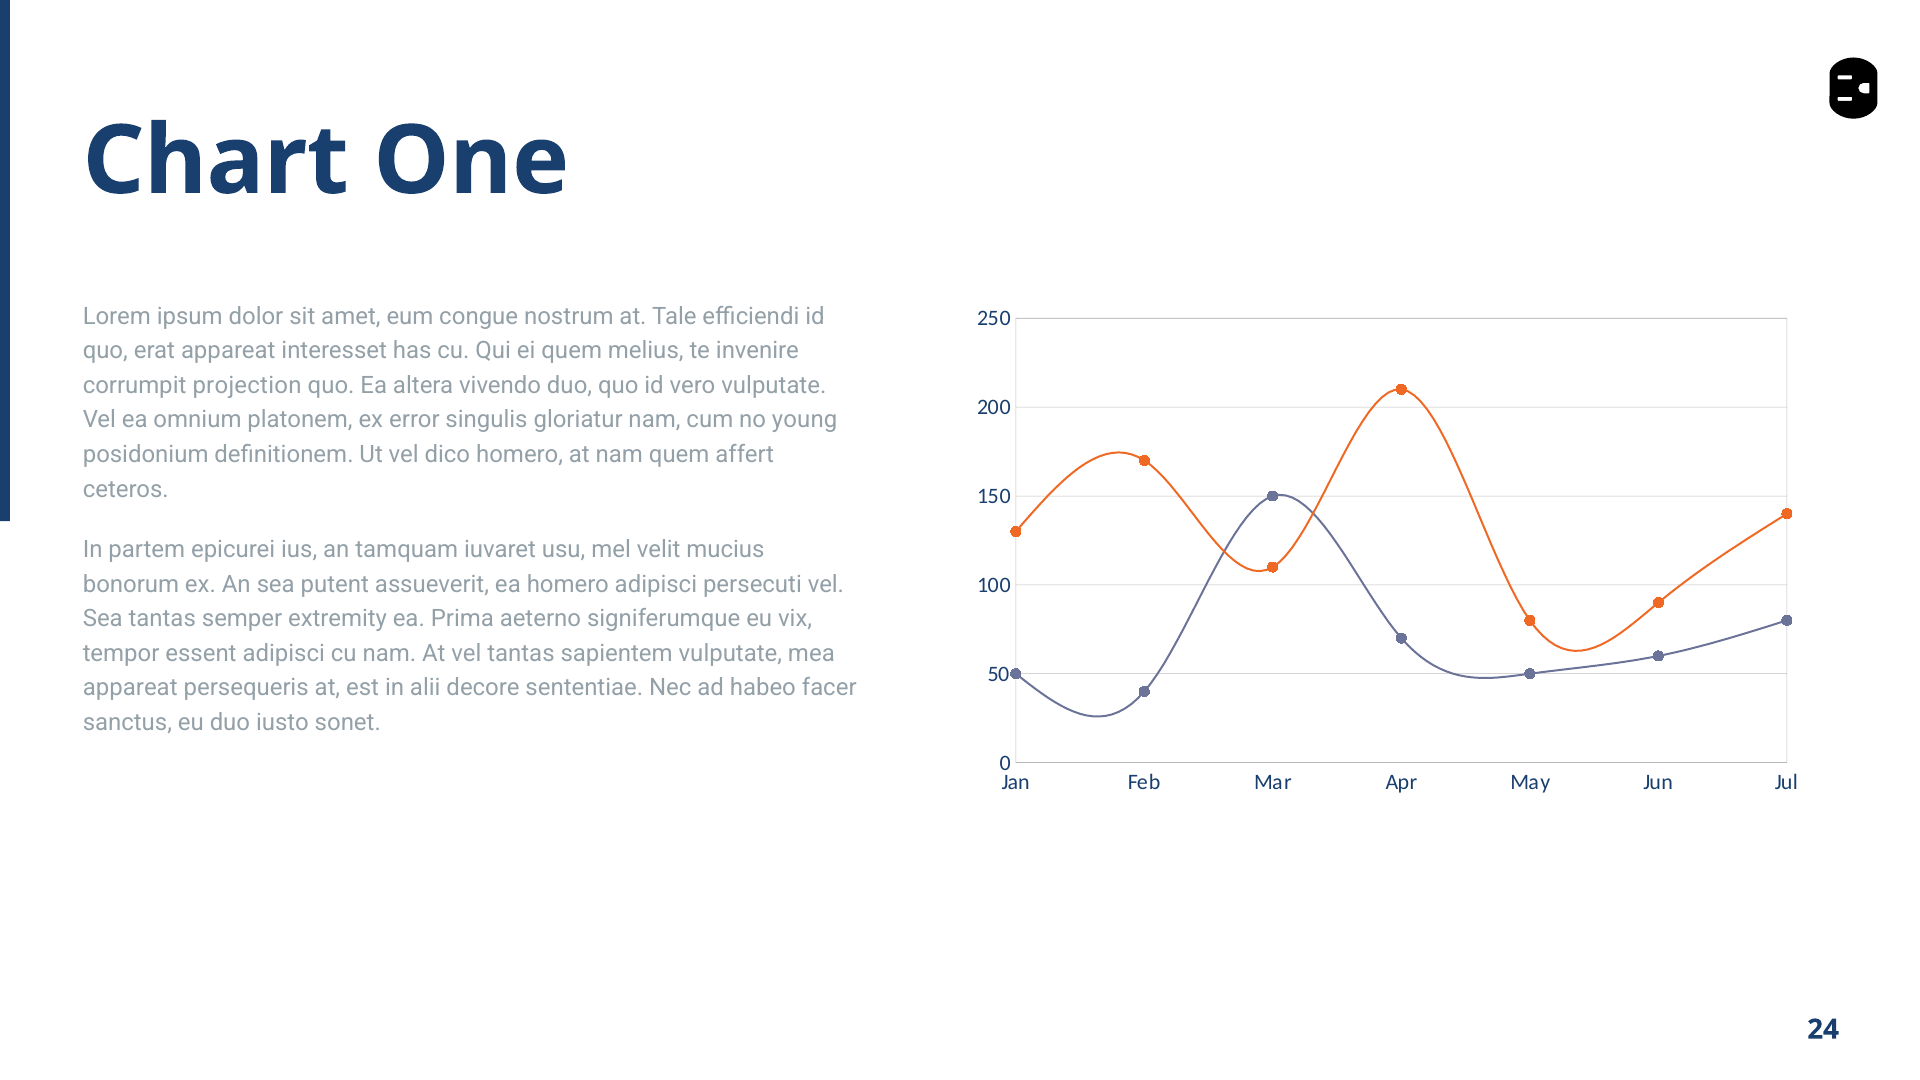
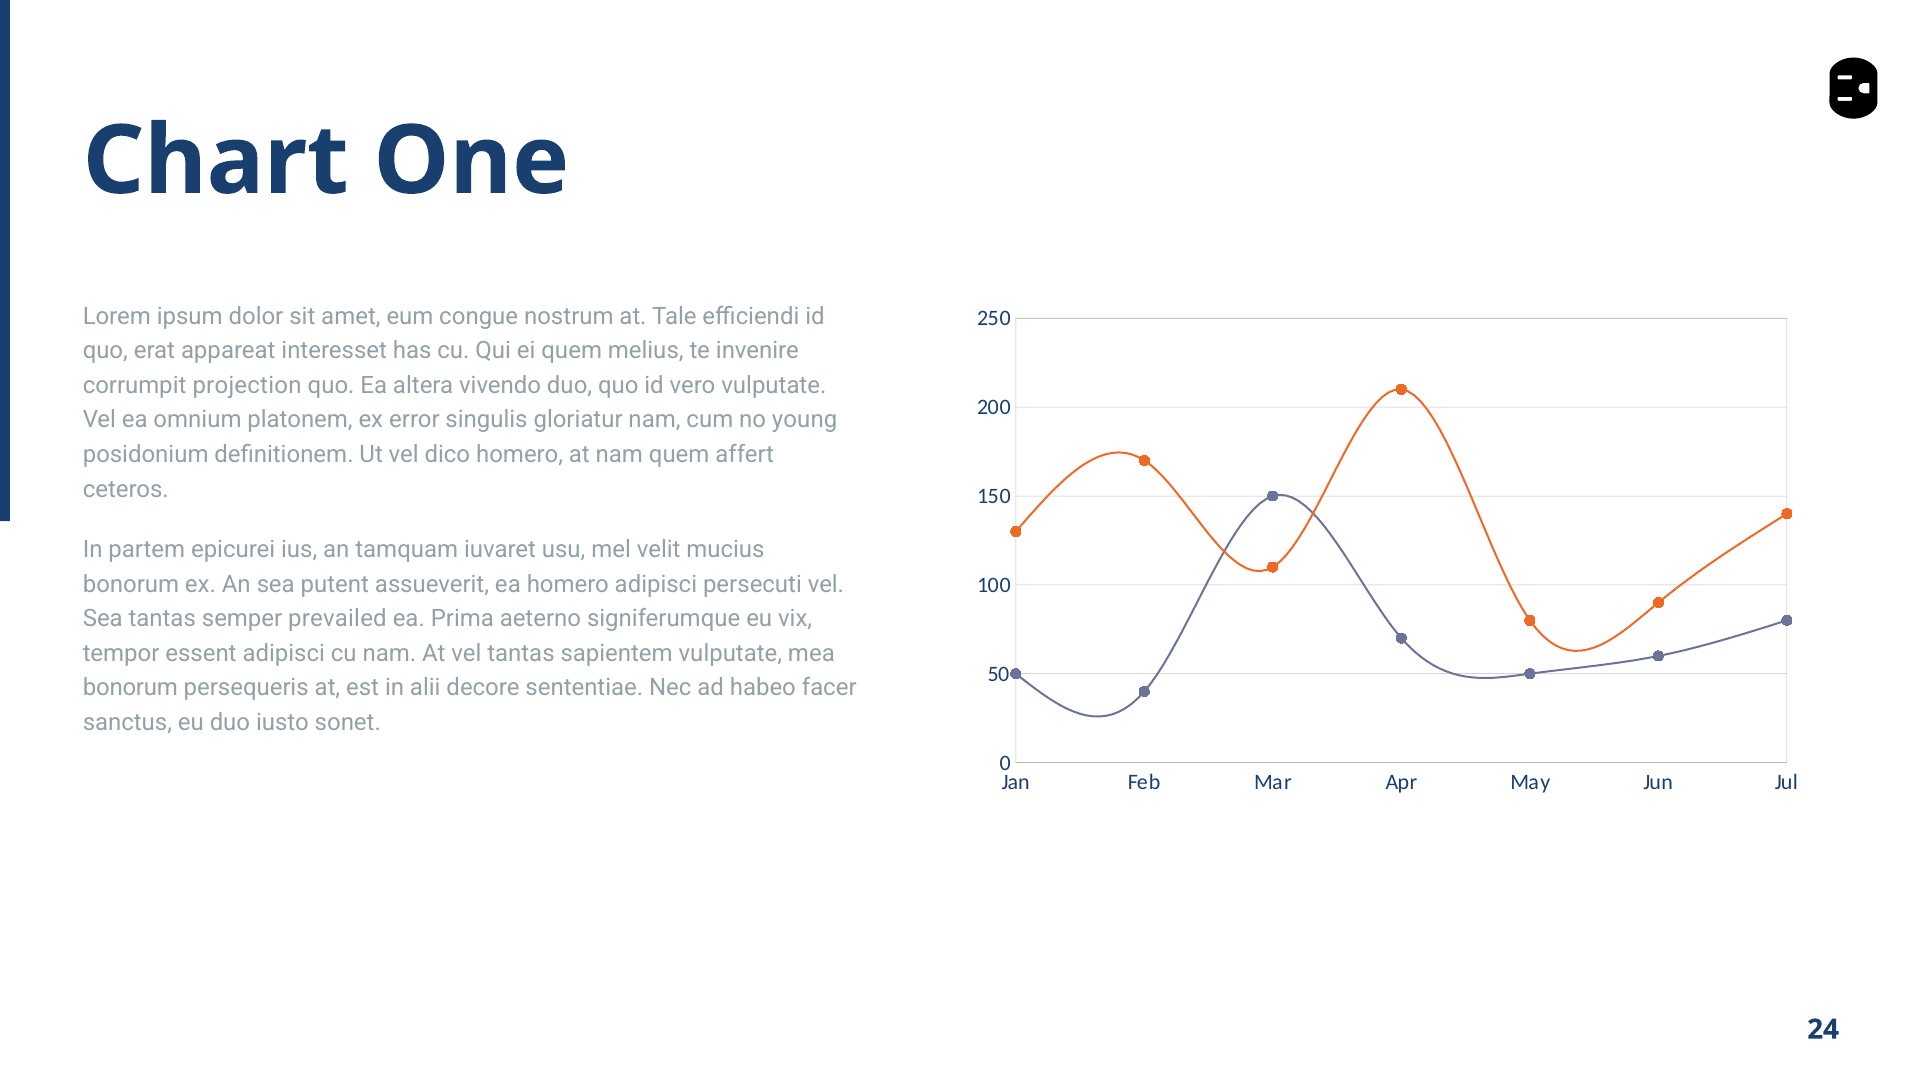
extremity: extremity -> prevailed (337, 619)
appareat: appareat -> bonorum (130, 688)
